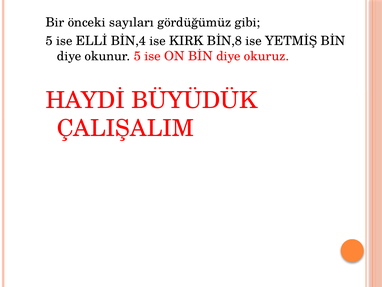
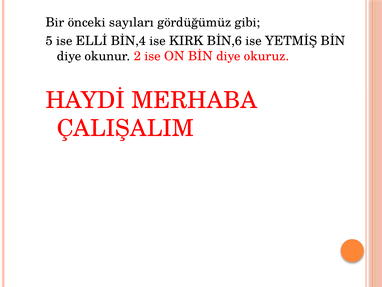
BİN,8: BİN,8 -> BİN,6 (224, 41)
okunur 5: 5 -> 2 (137, 56)
BÜYÜDÜK: BÜYÜDÜK -> MERHABA (194, 100)
